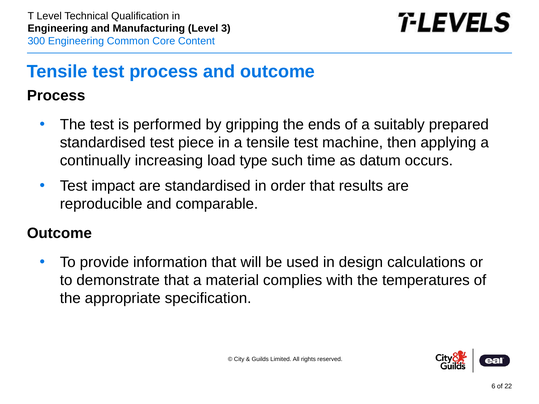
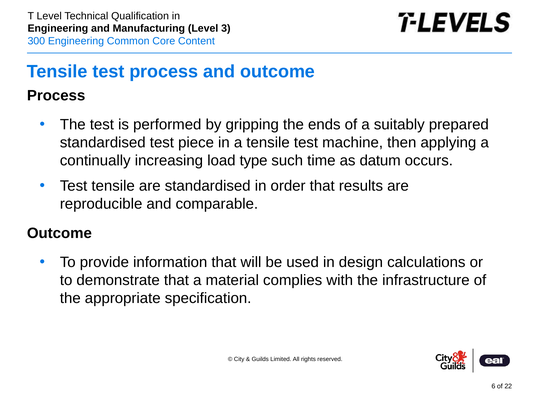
Test impact: impact -> tensile (113, 186)
temperatures: temperatures -> infrastructure (426, 280)
